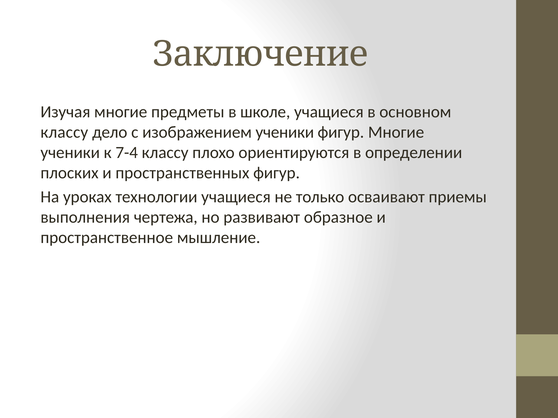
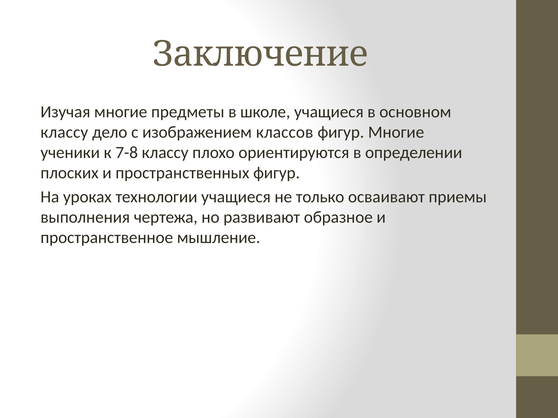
изображением ученики: ученики -> классов (285, 132)
7-4: 7-4 -> 7-8 (127, 153)
